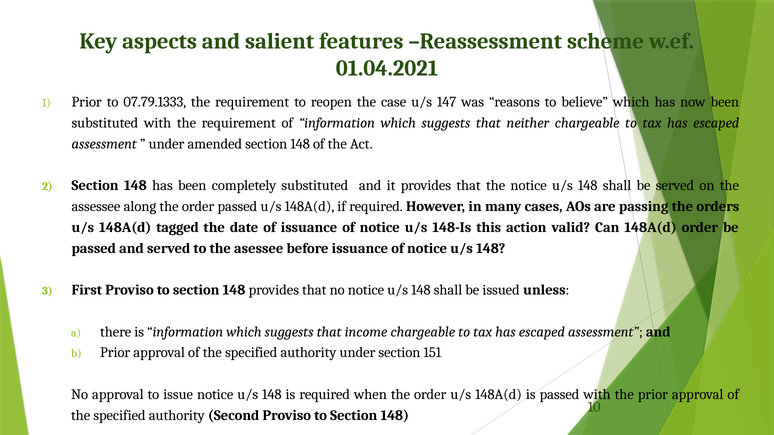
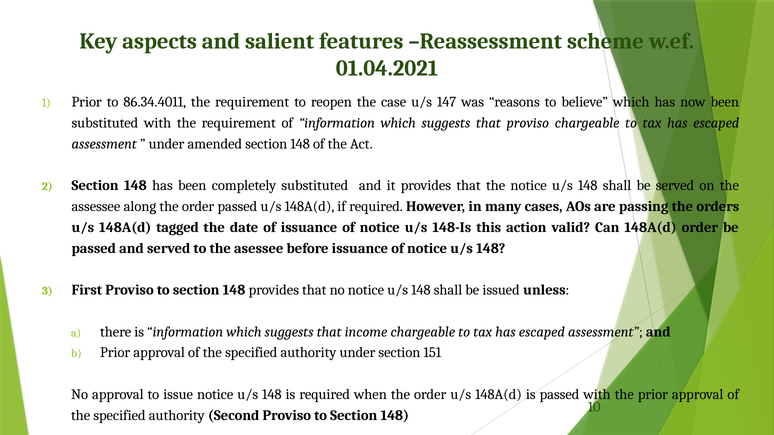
07.79.1333: 07.79.1333 -> 86.34.4011 (155, 102)
that neither: neither -> proviso (528, 123)
